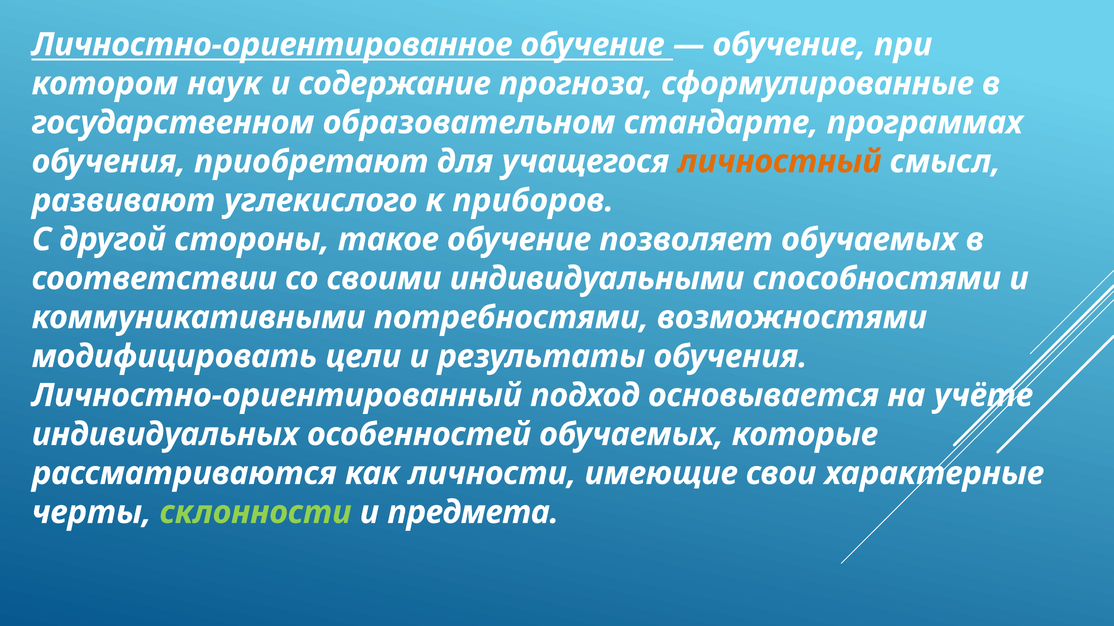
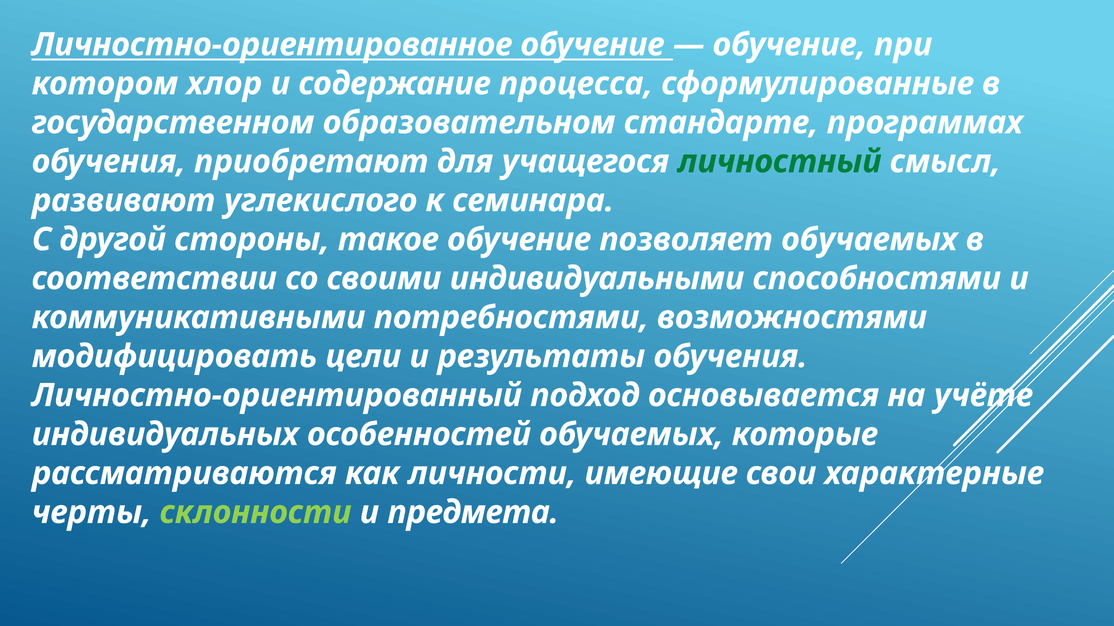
наук: наук -> хлор (224, 84)
прогноза: прогноза -> процесса (576, 84)
личностный colour: orange -> green (780, 162)
приборов: приборов -> семинара (533, 201)
